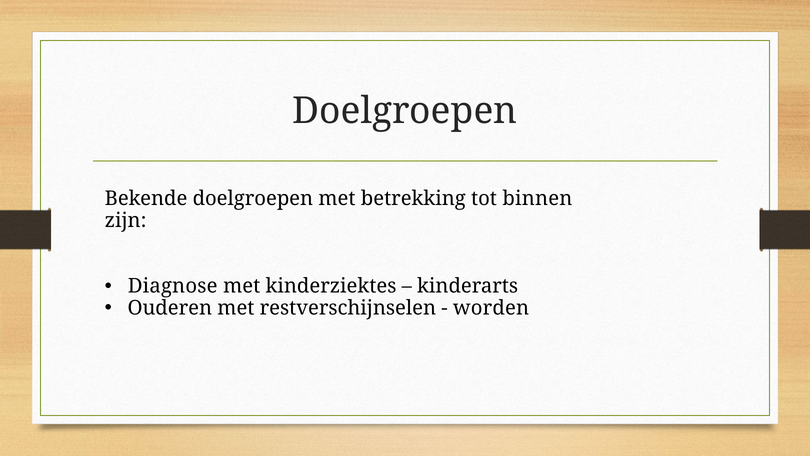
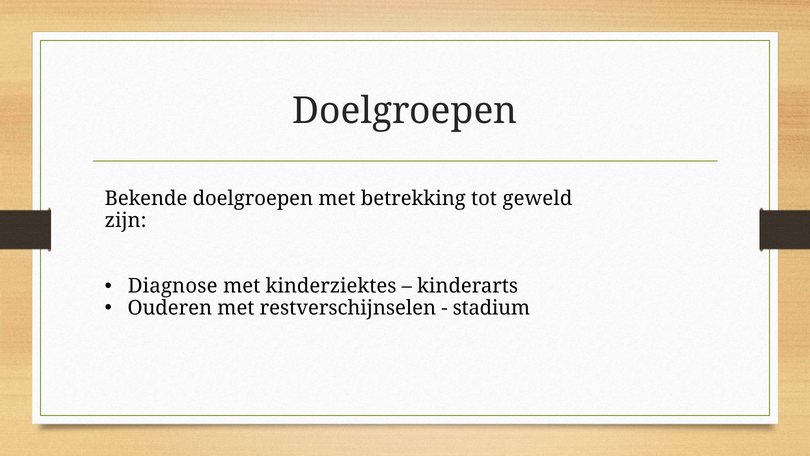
binnen: binnen -> geweld (537, 199)
worden: worden -> stadium (491, 308)
